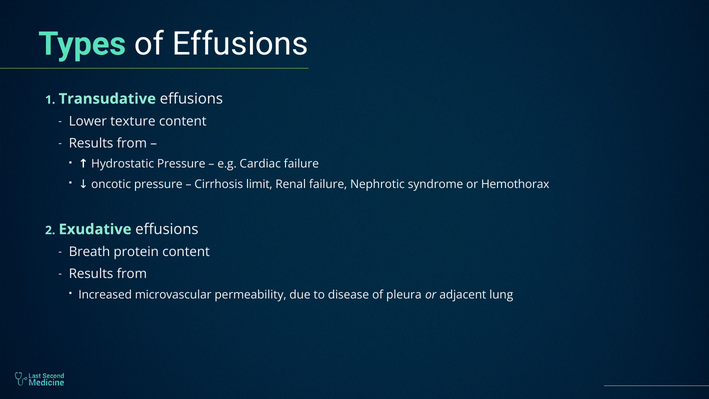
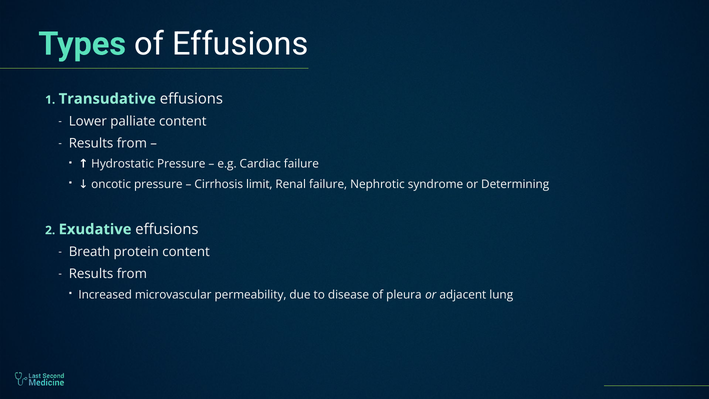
texture: texture -> palliate (133, 121)
Hemothorax: Hemothorax -> Determining (515, 184)
